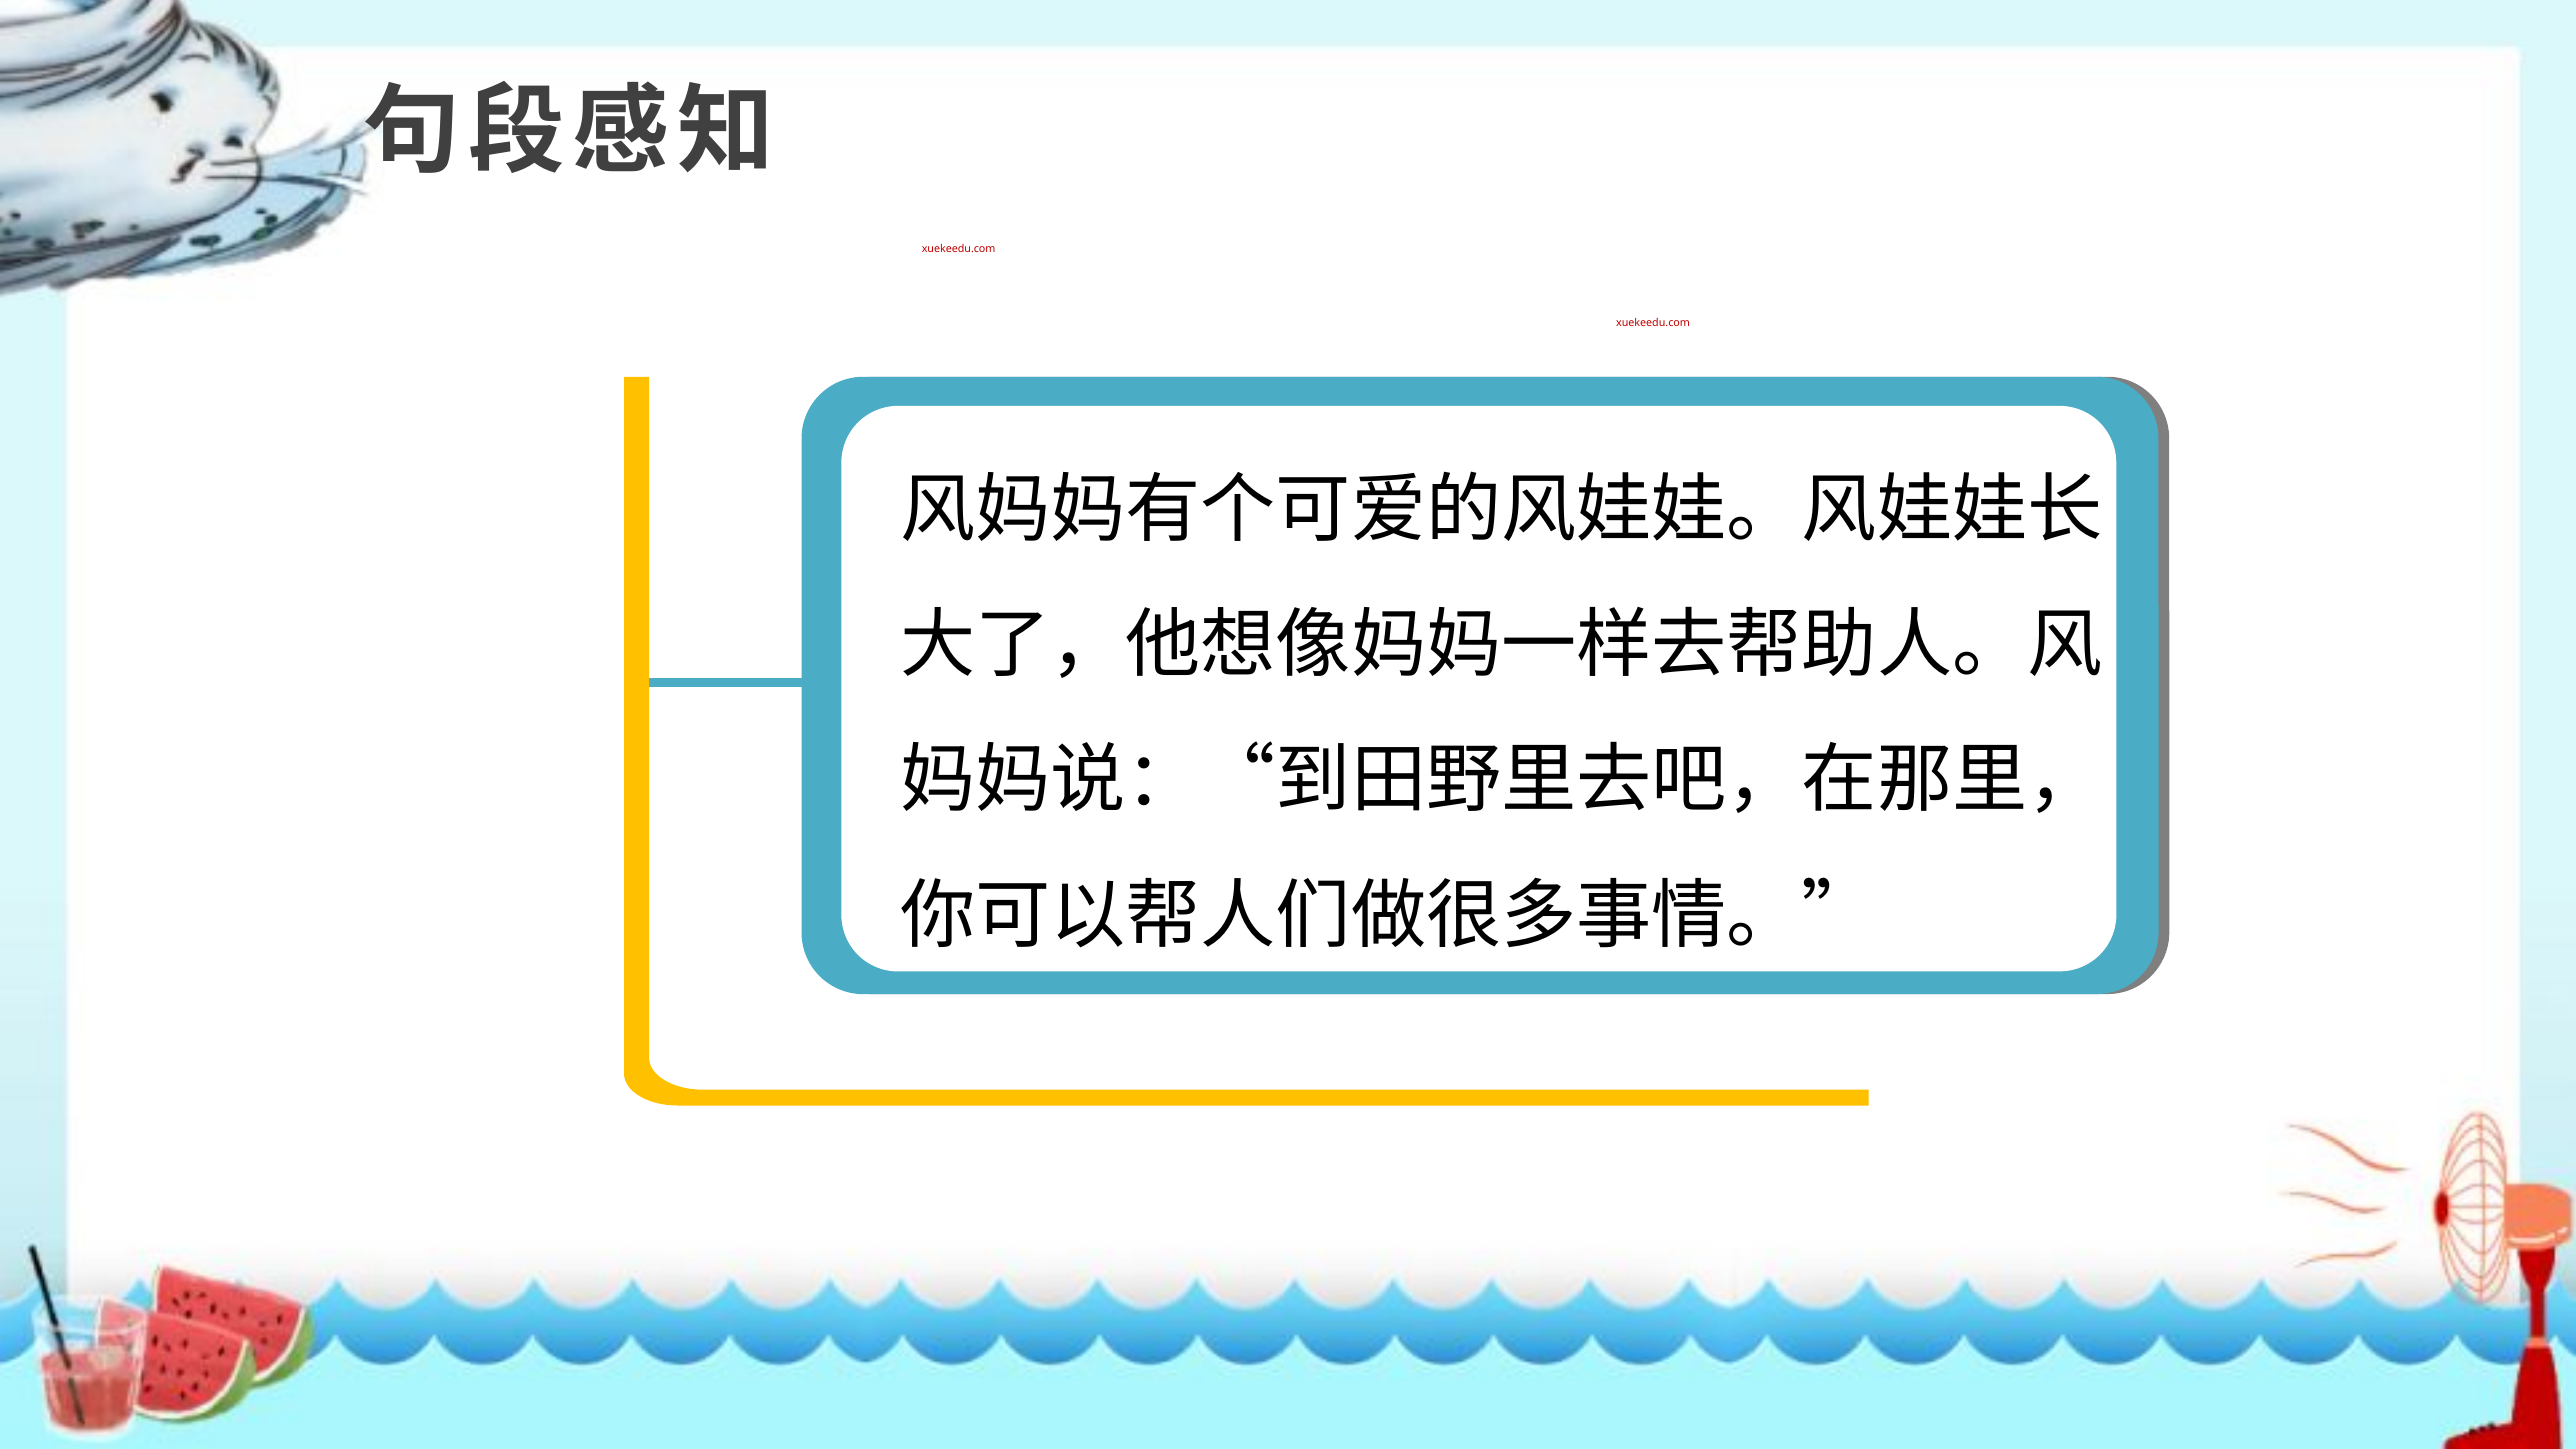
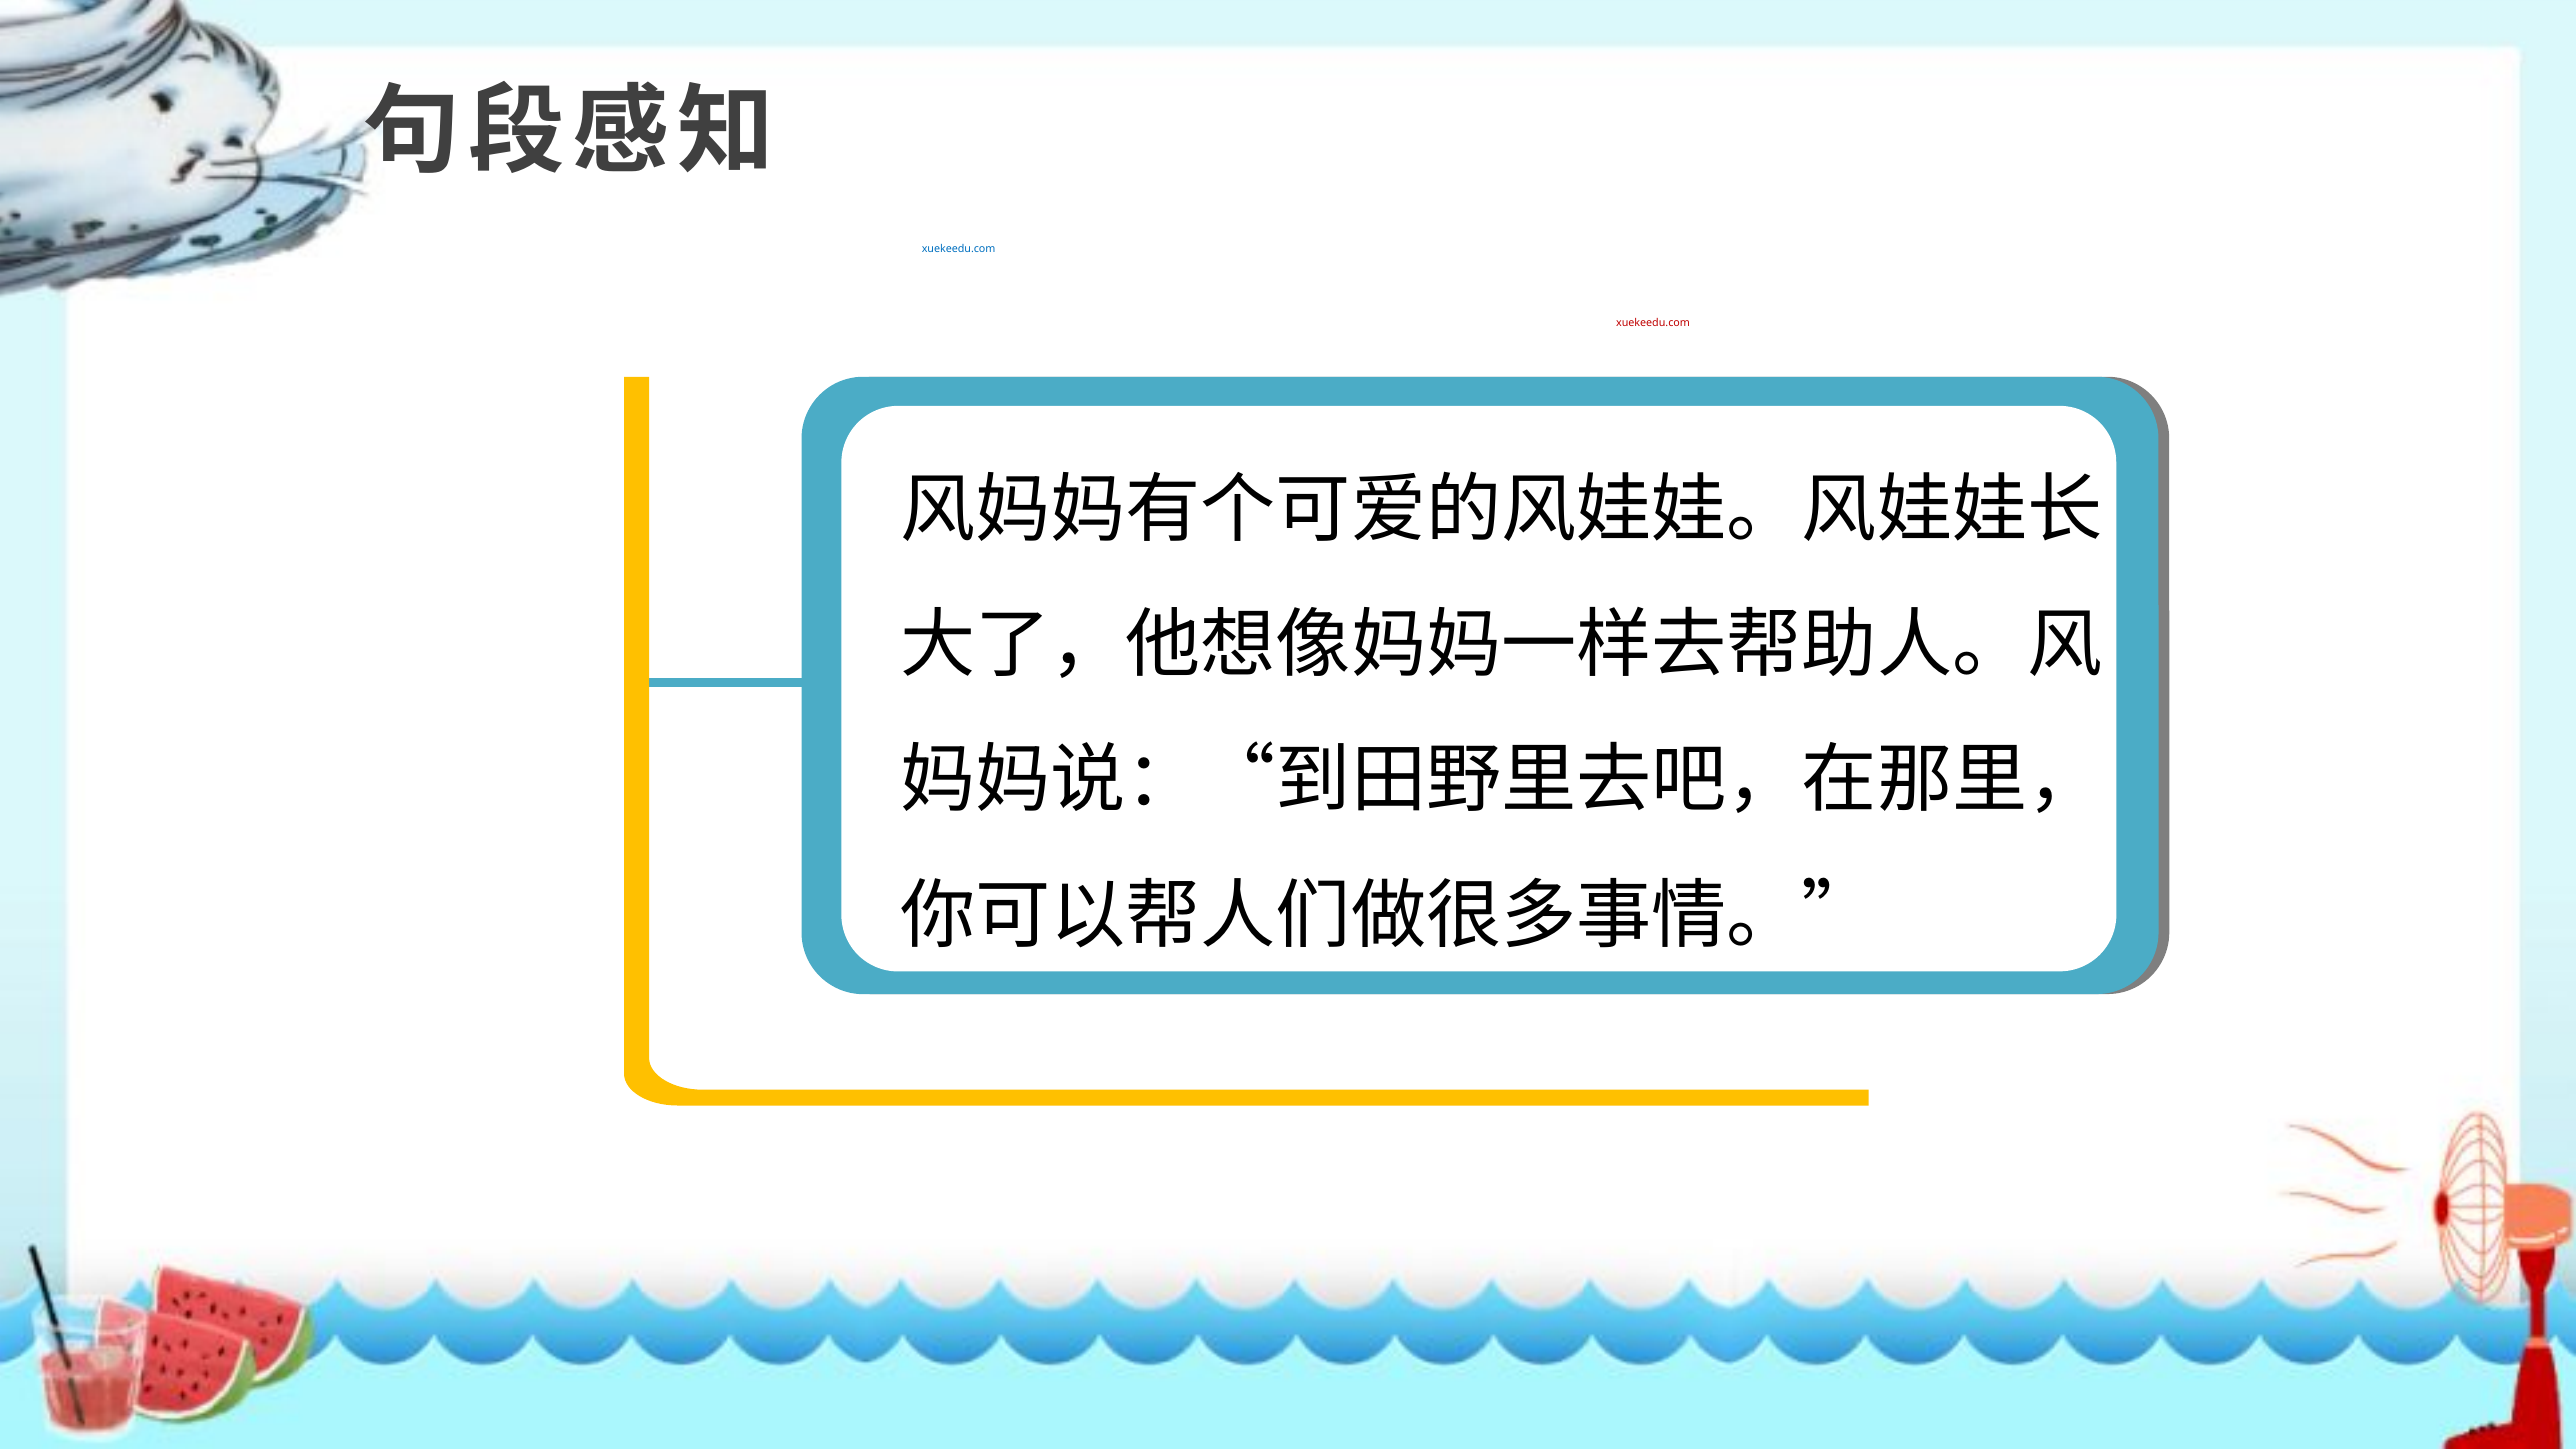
xuekeedu.com colour: red -> blue (959, 249)
